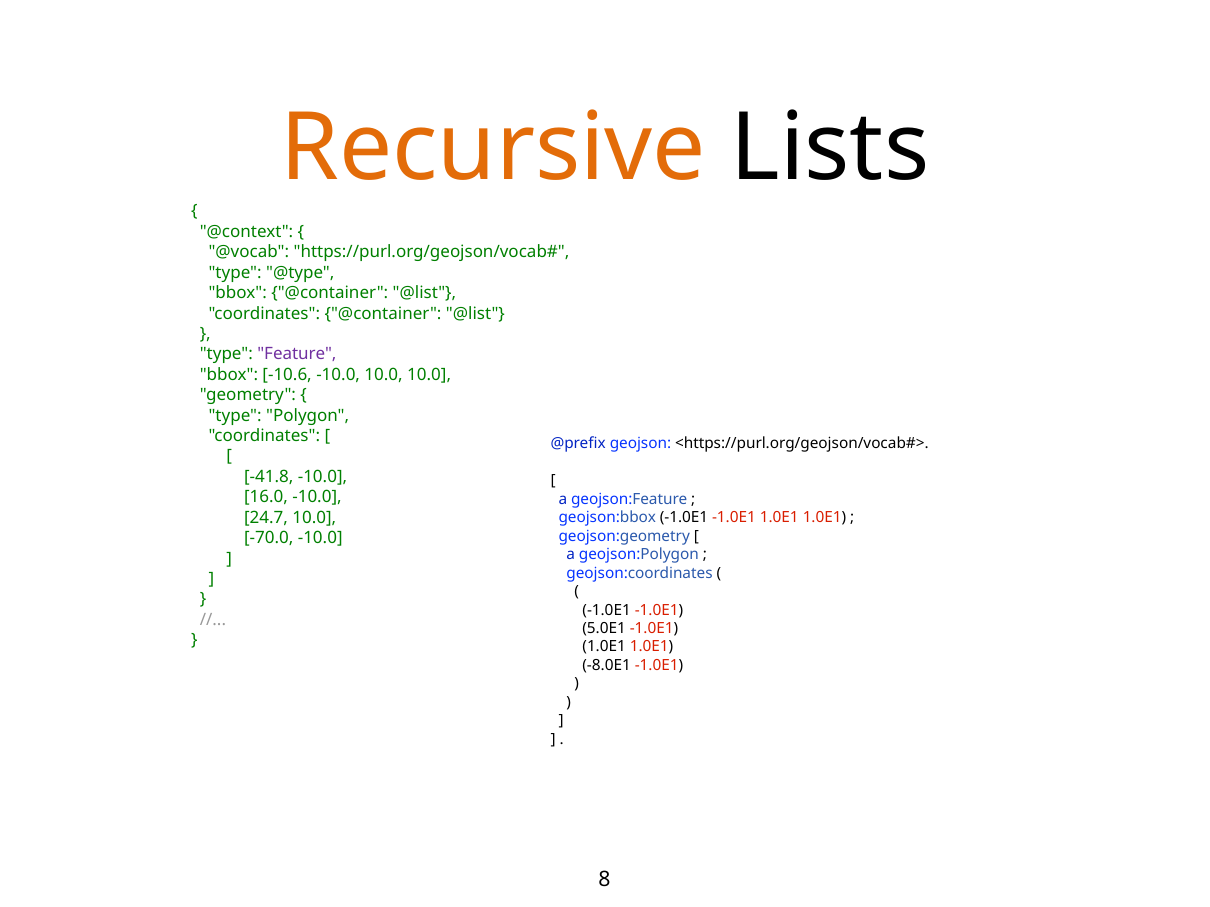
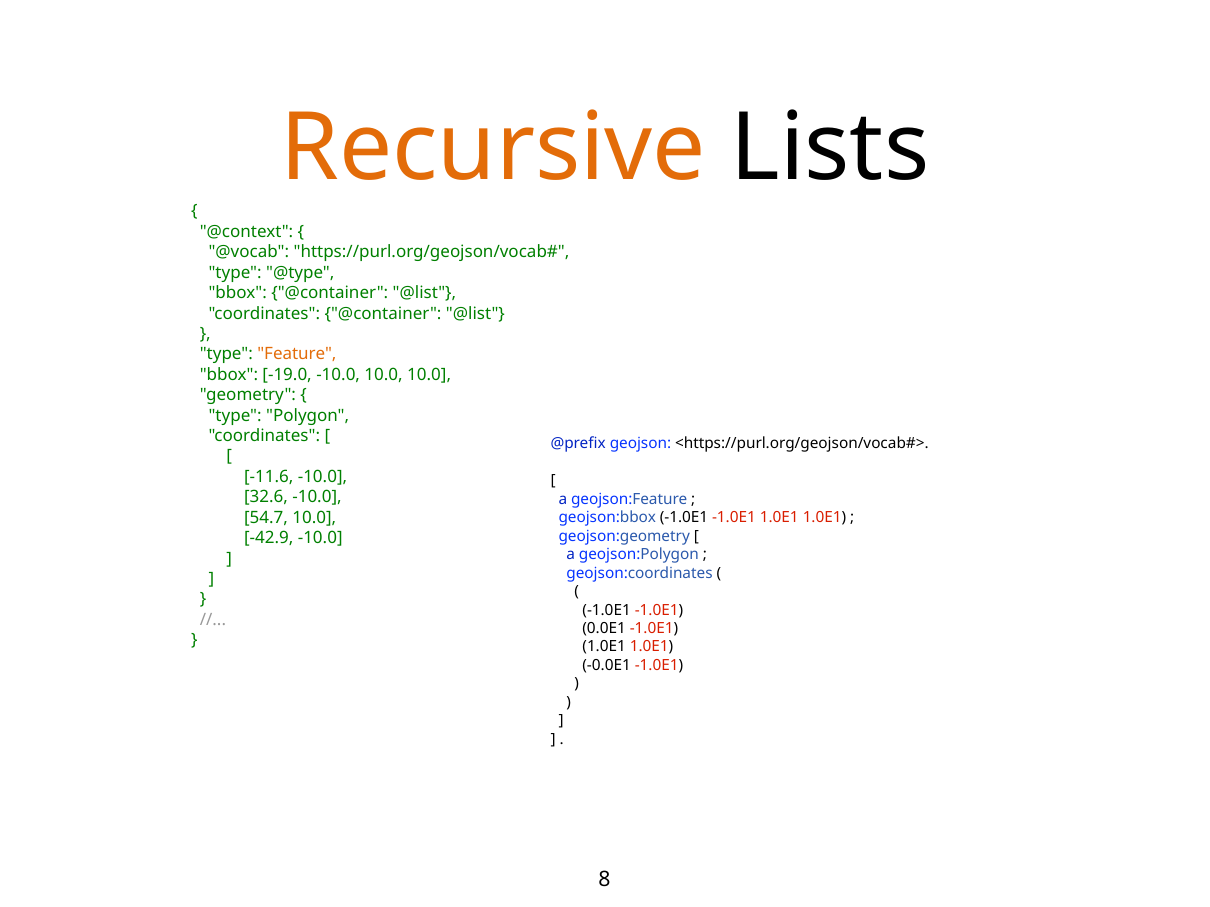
Feature colour: purple -> orange (297, 354)
-10.6: -10.6 -> -19.0 (287, 375)
-41.8: -41.8 -> -11.6 (269, 477)
16.0: 16.0 -> 32.6 (266, 497)
24.7: 24.7 -> 54.7 (266, 518)
-70.0: -70.0 -> -42.9 (269, 538)
5.0E1: 5.0E1 -> 0.0E1 (604, 629)
-8.0E1: -8.0E1 -> -0.0E1 (607, 666)
